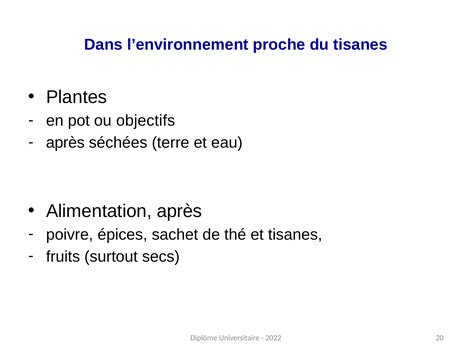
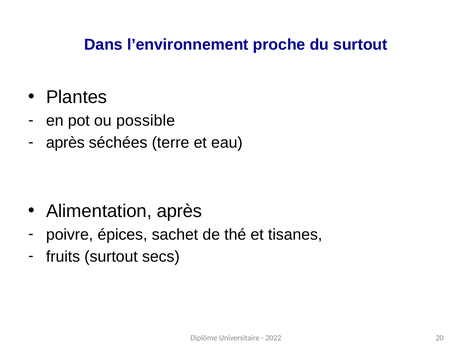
du tisanes: tisanes -> surtout (360, 45)
objectifs: objectifs -> possible (146, 121)
